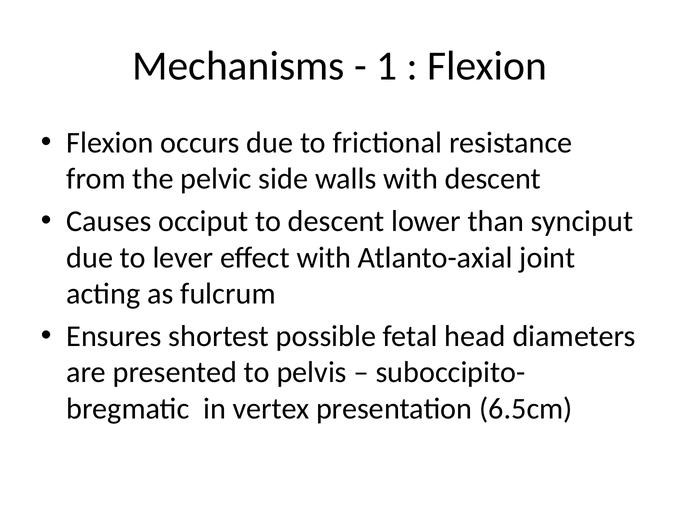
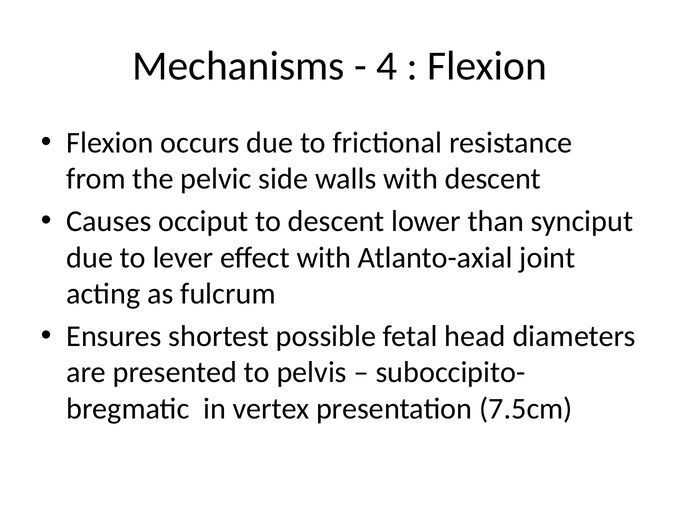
1: 1 -> 4 (387, 66)
6.5cm: 6.5cm -> 7.5cm (526, 409)
